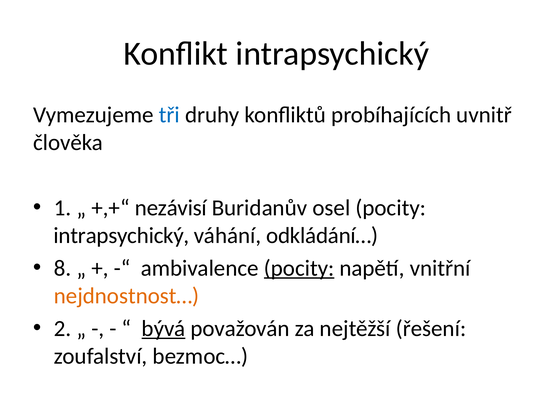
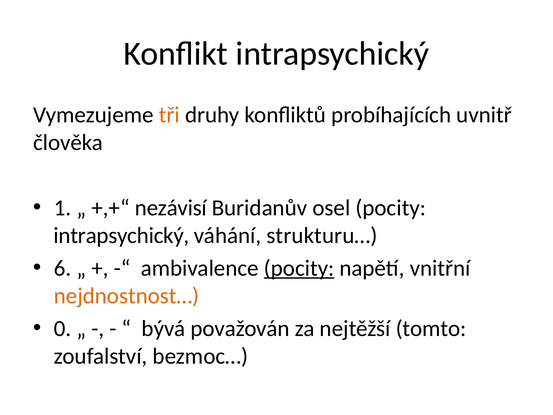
tři colour: blue -> orange (169, 115)
odkládání…: odkládání… -> strukturu… (322, 235)
8: 8 -> 6 (63, 268)
2: 2 -> 0 (63, 328)
bývá underline: present -> none (164, 328)
řešení: řešení -> tomto (431, 328)
